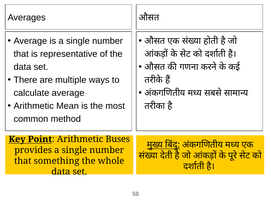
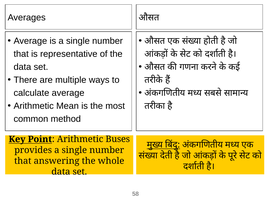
something: something -> answering (57, 161)
